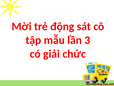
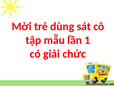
động: động -> dùng (62, 26)
3: 3 -> 1 (87, 40)
